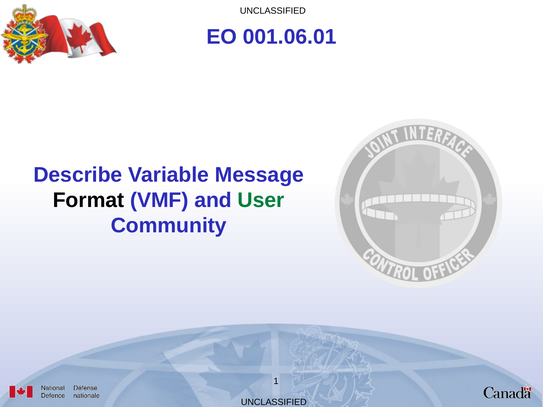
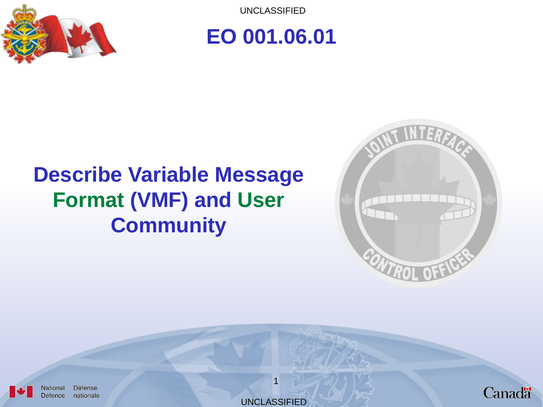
Format colour: black -> green (89, 200)
